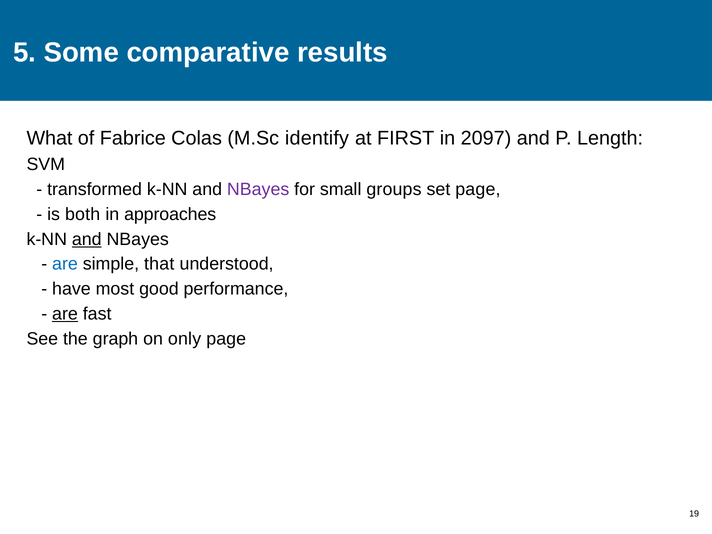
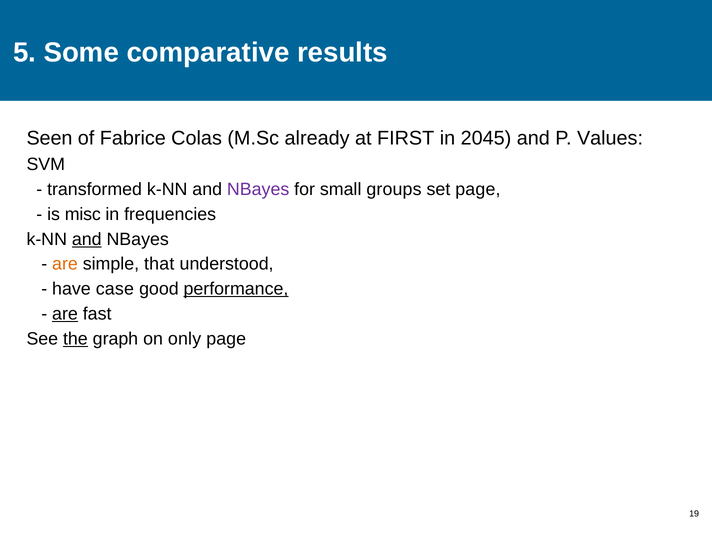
What: What -> Seen (49, 138)
identify: identify -> already (317, 138)
2097: 2097 -> 2045 (486, 138)
Length: Length -> Values (610, 138)
both: both -> misc (83, 214)
approaches: approaches -> frequencies (170, 214)
are colour: blue -> orange (65, 264)
most: most -> case (115, 289)
performance underline: none -> present (236, 289)
the underline: none -> present (75, 339)
